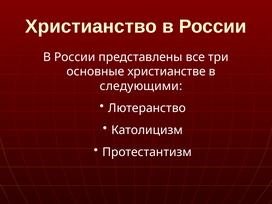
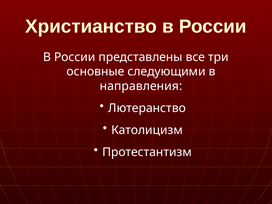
христианстве: христианстве -> следующими (167, 72)
следующими: следующими -> направления (141, 86)
